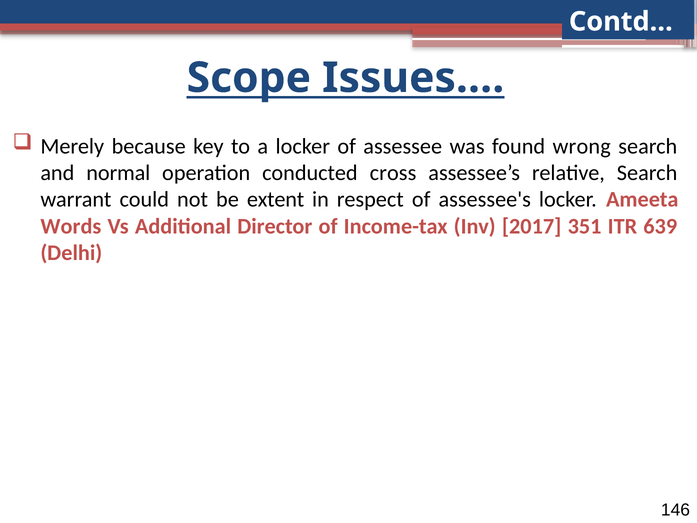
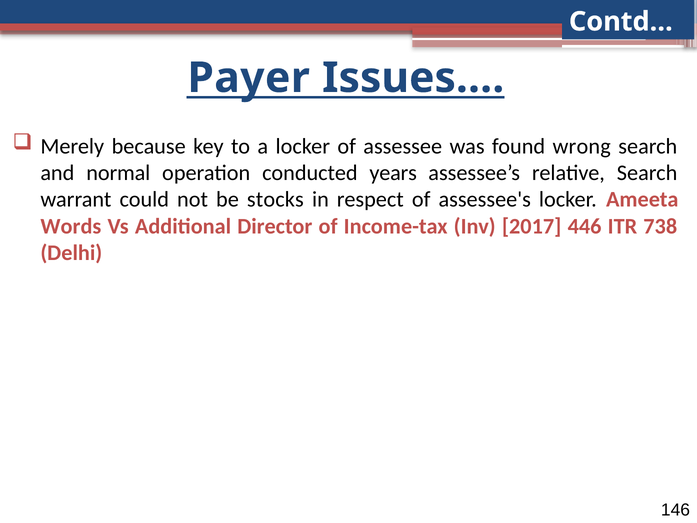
Scope: Scope -> Payer (249, 78)
cross: cross -> years (393, 173)
extent: extent -> stocks (275, 200)
351: 351 -> 446 (585, 226)
639: 639 -> 738 (660, 226)
